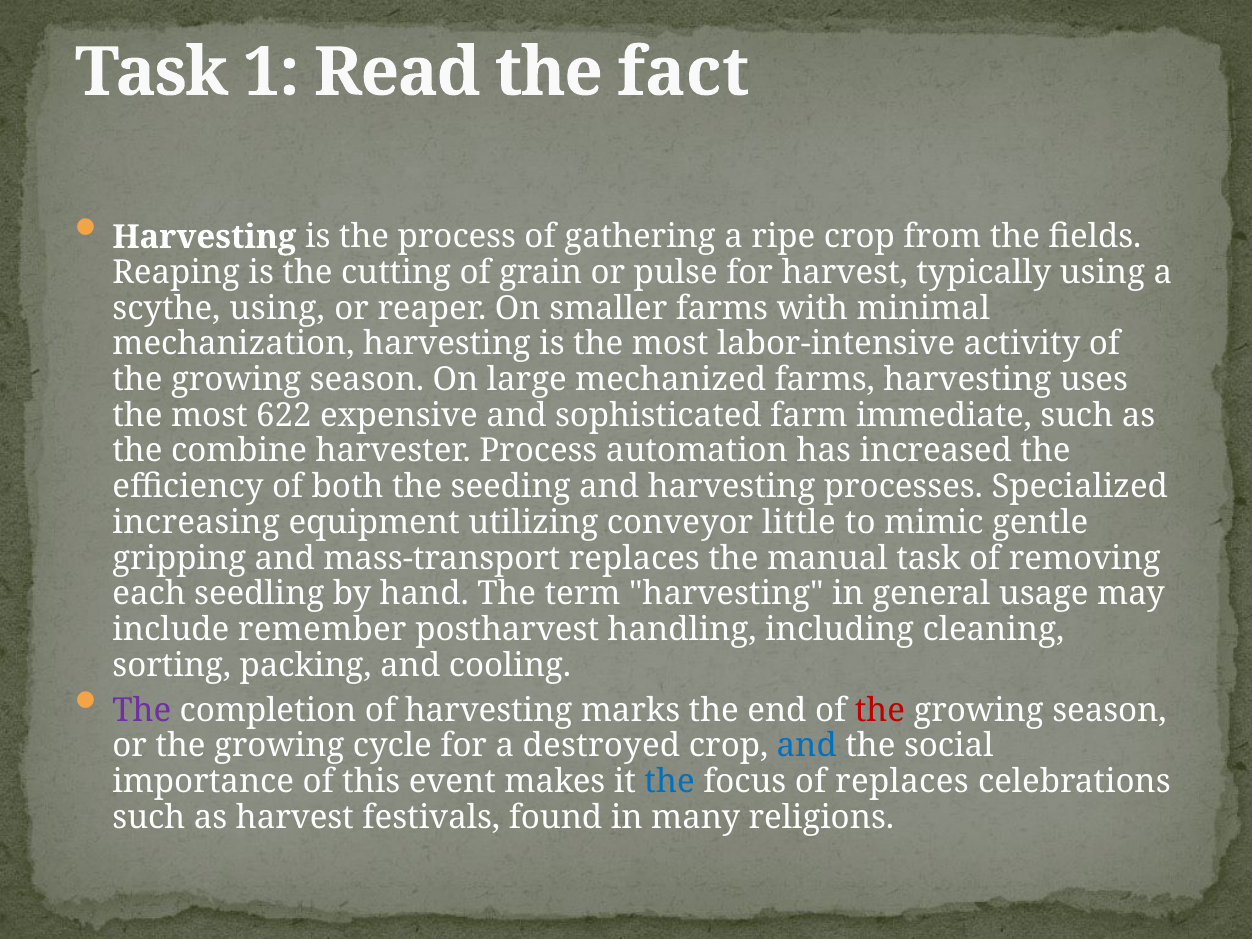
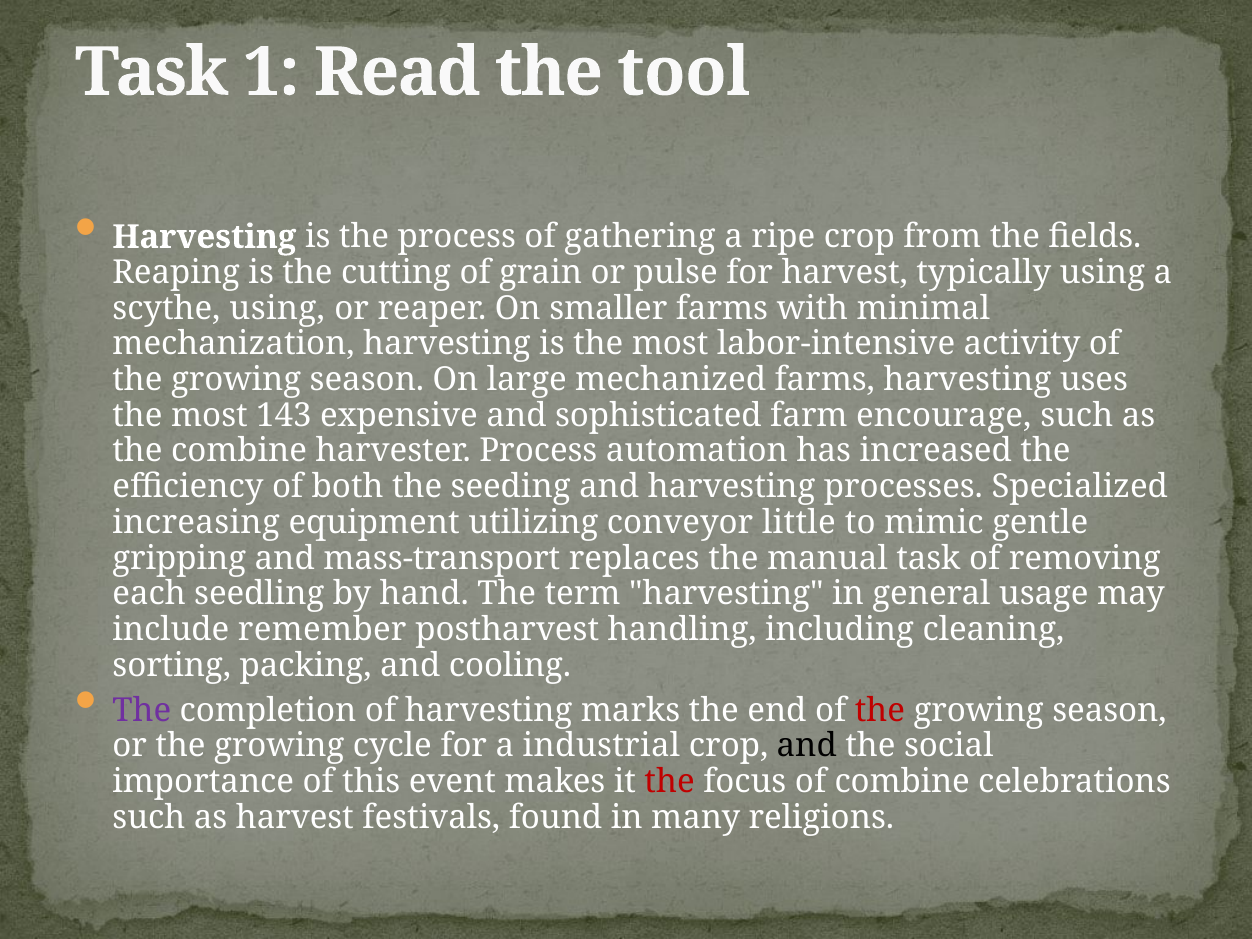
fact: fact -> tool (684, 72)
622: 622 -> 143 (284, 415)
immediate: immediate -> encourage (944, 415)
destroyed: destroyed -> industrial (601, 746)
and colour: blue -> black (807, 746)
the colour: blue -> red (670, 782)
of replaces: replaces -> combine (902, 782)
